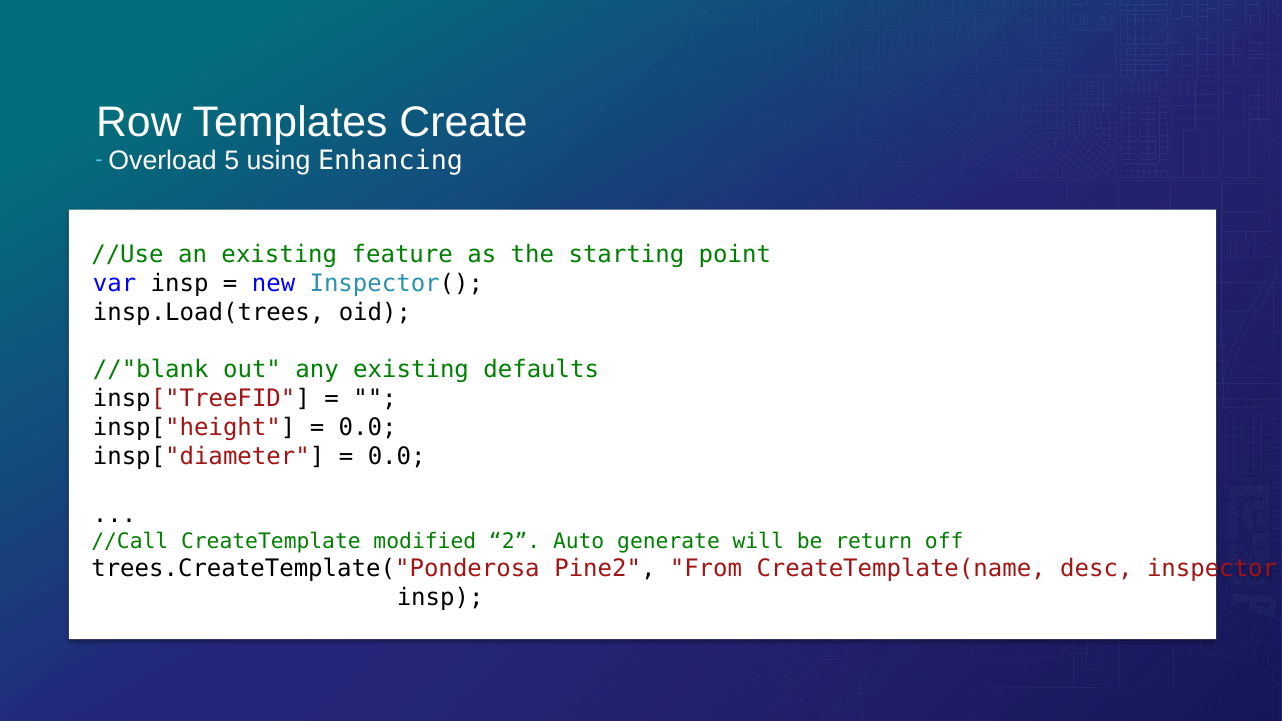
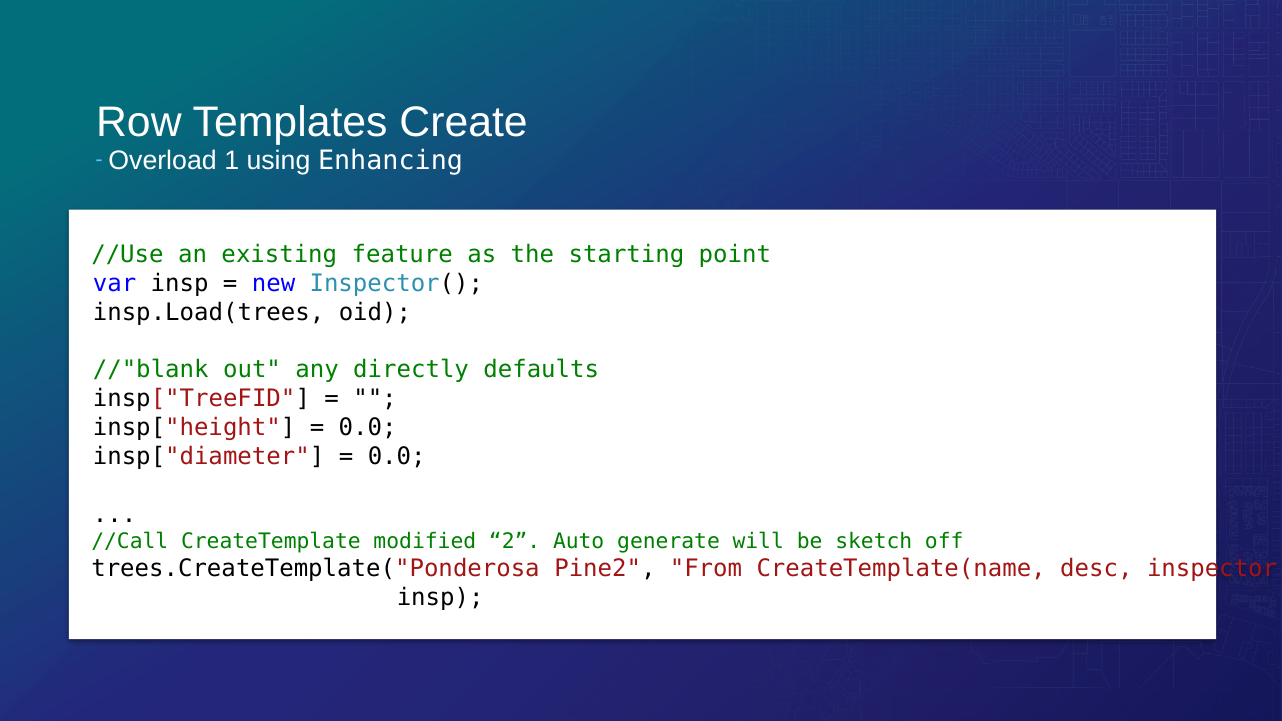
5: 5 -> 1 (232, 161)
any existing: existing -> directly (411, 370)
return: return -> sketch (874, 541)
